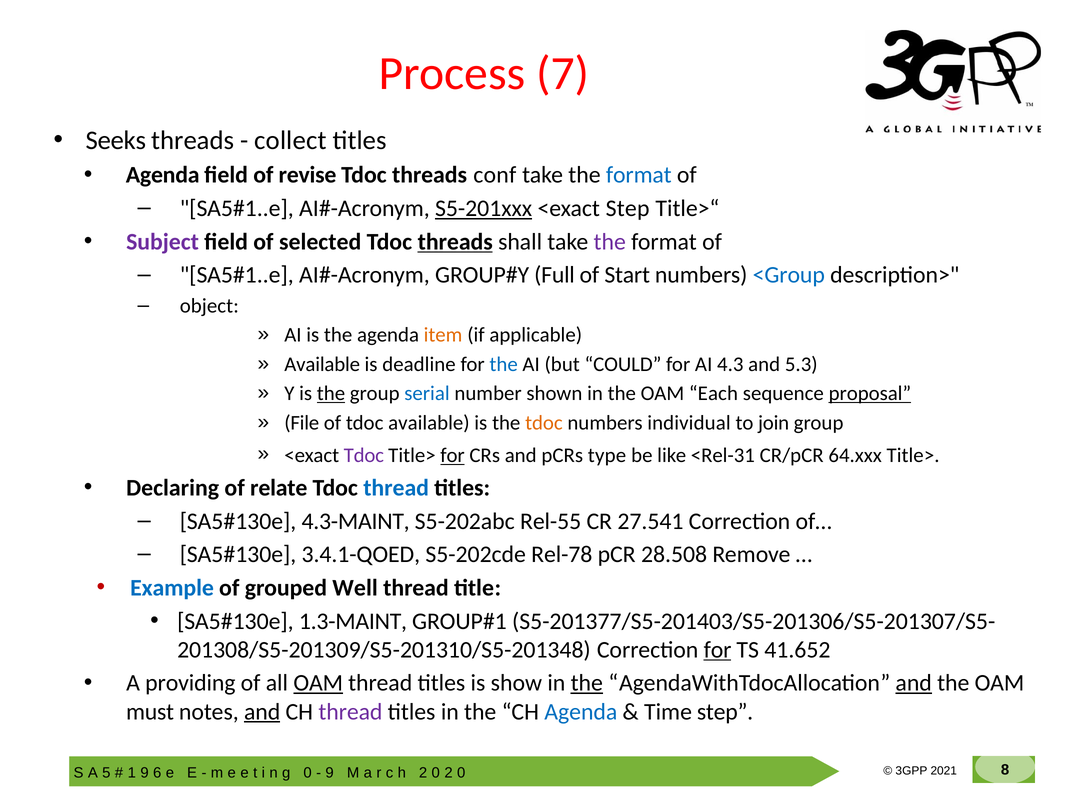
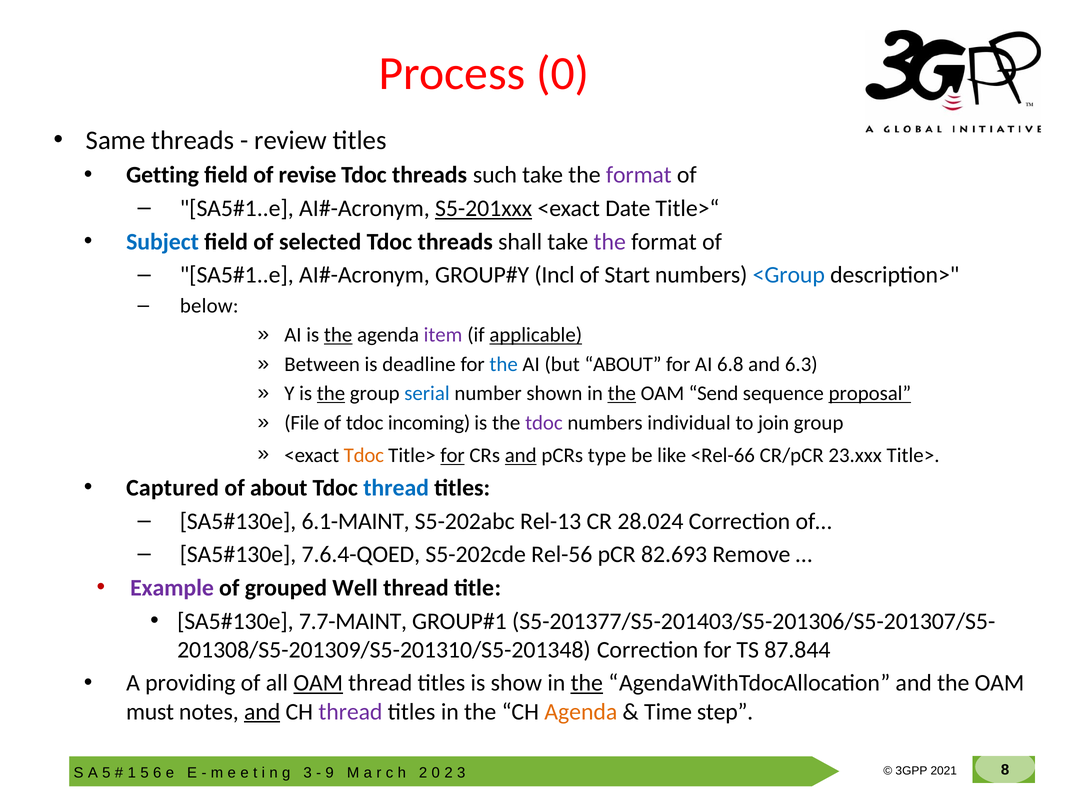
Process 7: 7 -> 0 (563, 73)
Seeks: Seeks -> Same (116, 140)
collect: collect -> review (291, 140)
Agenda: Agenda -> Getting (163, 175)
conf: conf -> such (495, 175)
format colour: blue -> purple (639, 175)
<exact Step: Step -> Date (628, 208)
Subject colour: purple -> blue (163, 242)
threads underline: present -> none (455, 242)
Full: Full -> Incl (555, 275)
object: object -> below (209, 306)
the underline: none -> present (338, 335)
item colour: orange -> purple (443, 335)
applicable underline: none -> present (536, 335)
Available: Available -> Between (322, 364)
but COULD: COULD -> ABOUT (623, 364)
4.3: 4.3 -> 6.8 (730, 364)
5.3: 5.3 -> 6.3 (801, 364)
the underline: none -> present (622, 394)
Each: Each -> Send (714, 394)
tdoc available: available -> incoming (429, 423)
tdoc colour: orange -> purple (544, 423)
Tdoc colour: purple -> orange (364, 455)
and underline: none -> present (521, 455)
<Rel-31: <Rel-31 -> <Rel-66 (723, 455)
64.xxx: 64.xxx -> 23.xxx (855, 455)
Declaring: Declaring -> Captured (173, 488)
of relate: relate -> about (279, 488)
4.3-MAINT: 4.3-MAINT -> 6.1-MAINT (356, 521)
Rel-55: Rel-55 -> Rel-13 (551, 521)
27.541: 27.541 -> 28.024 (650, 521)
3.4.1-QOED: 3.4.1-QOED -> 7.6.4-QOED (361, 555)
Rel-78: Rel-78 -> Rel-56 (562, 555)
28.508: 28.508 -> 82.693 (674, 555)
Example colour: blue -> purple (172, 588)
1.3-MAINT: 1.3-MAINT -> 7.7-MAINT (353, 621)
for underline: present -> none (718, 650)
41.652: 41.652 -> 87.844 (797, 650)
and underline: present -> none (914, 683)
Agenda colour: blue -> orange (581, 712)
1 9: 9 -> 5 (145, 773)
0: 0 -> 3 (308, 773)
0: 0 -> 3 (461, 773)
